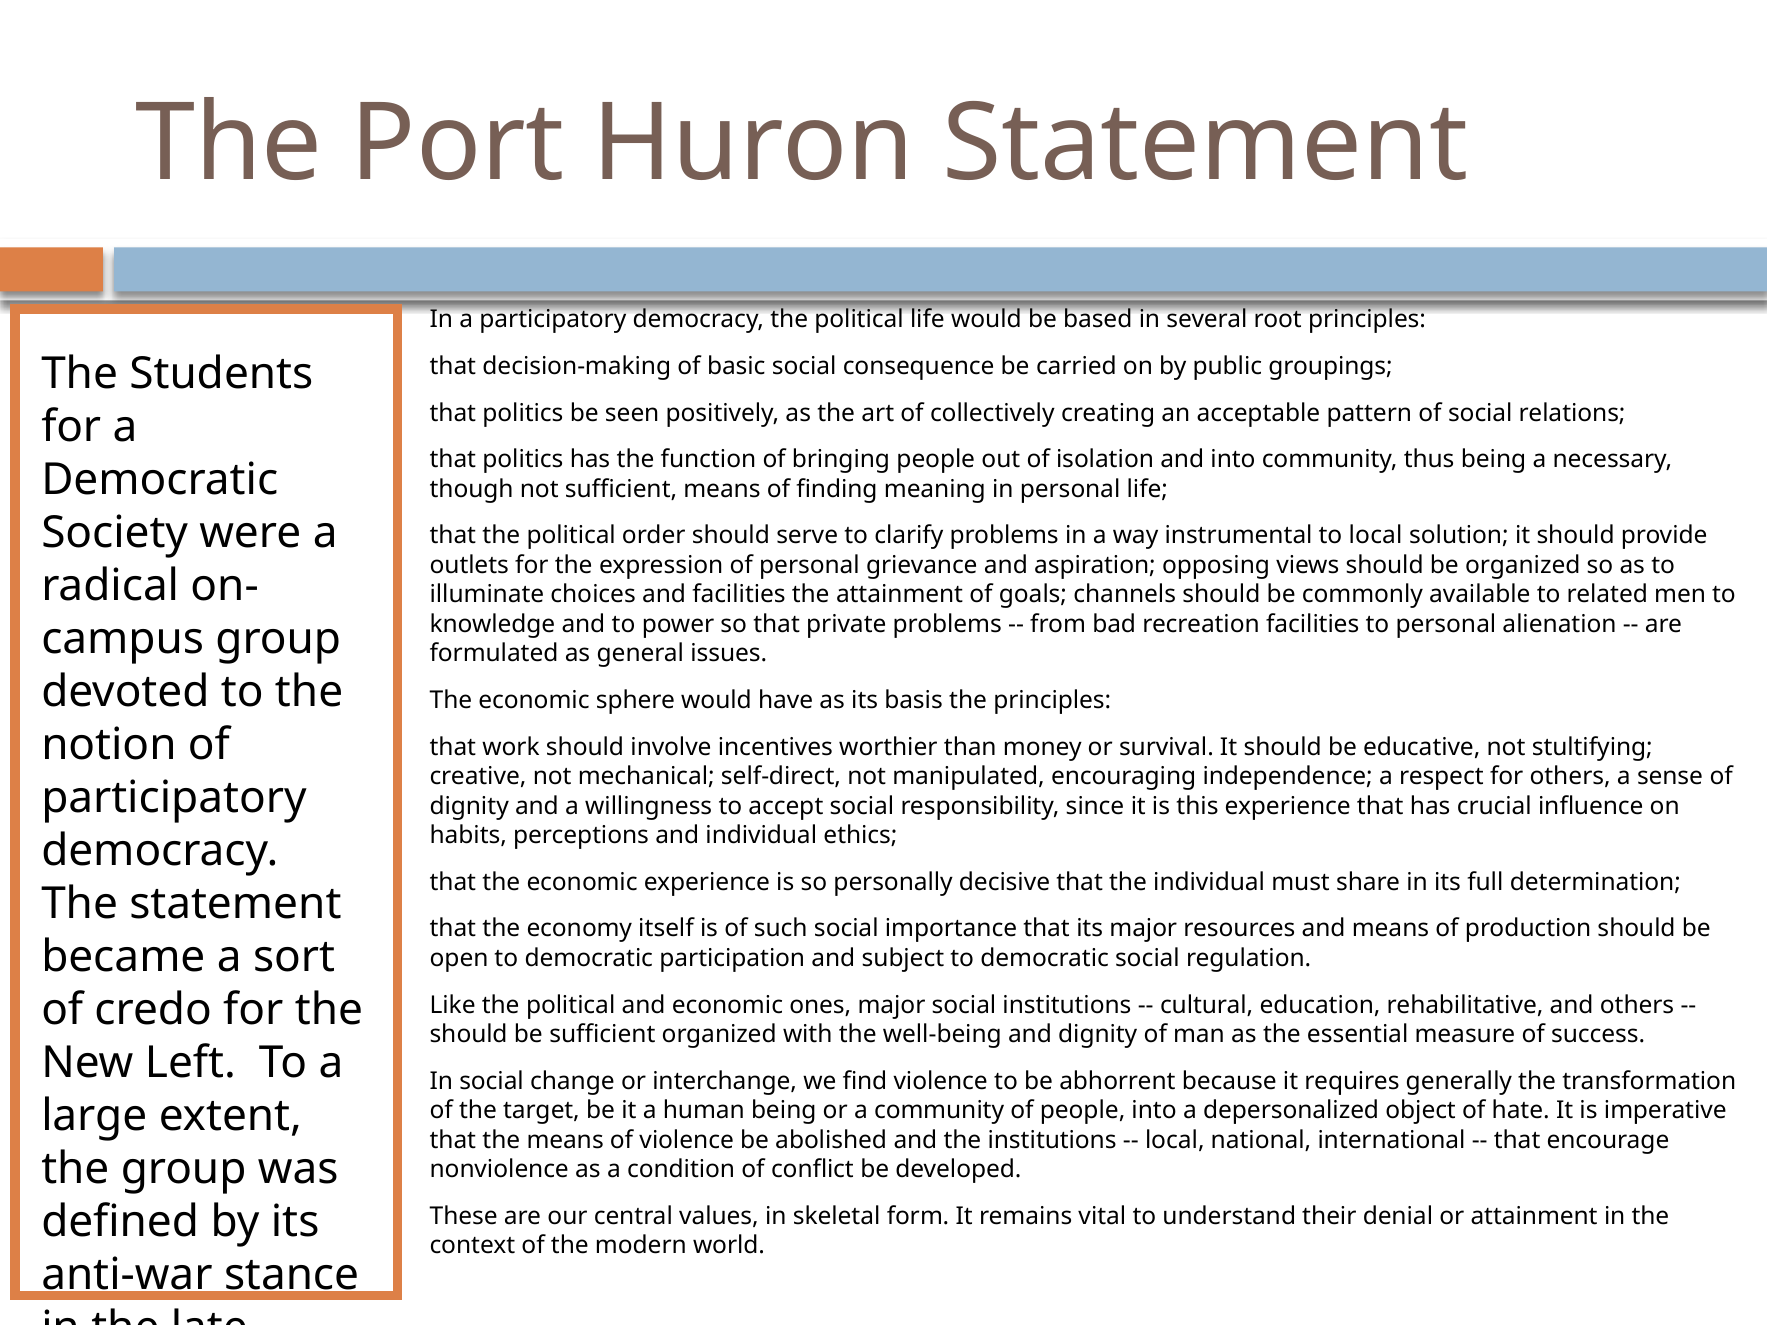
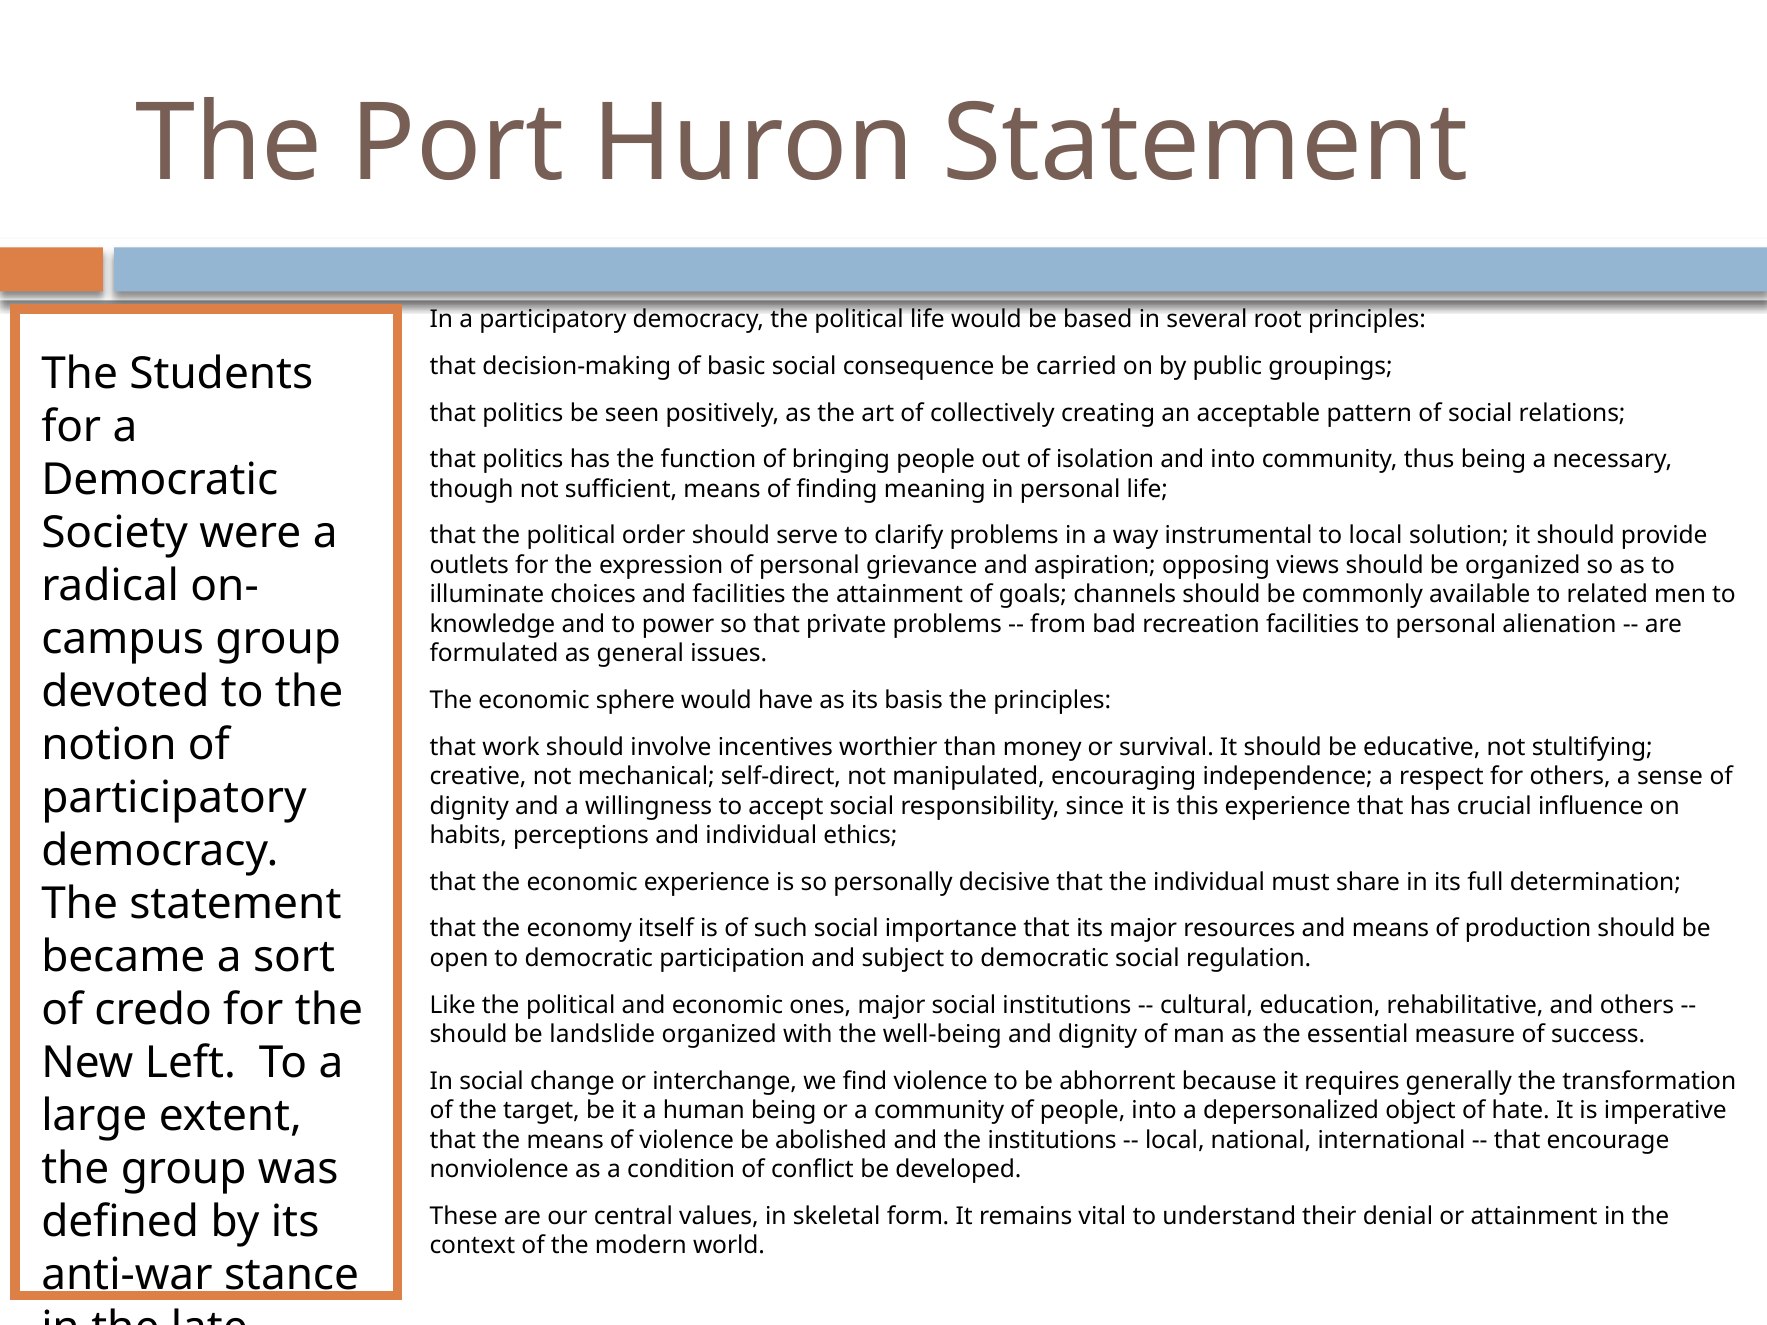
be sufficient: sufficient -> landslide (602, 1035)
